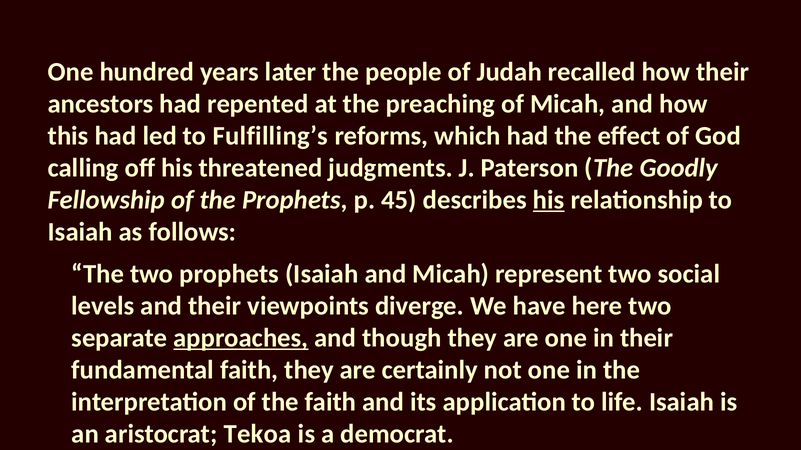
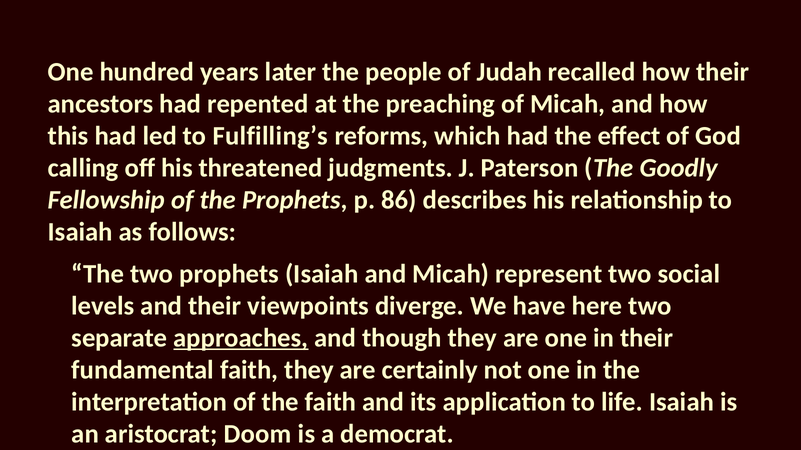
45: 45 -> 86 (399, 200)
his underline: present -> none (549, 200)
Tekoa: Tekoa -> Doom (258, 434)
